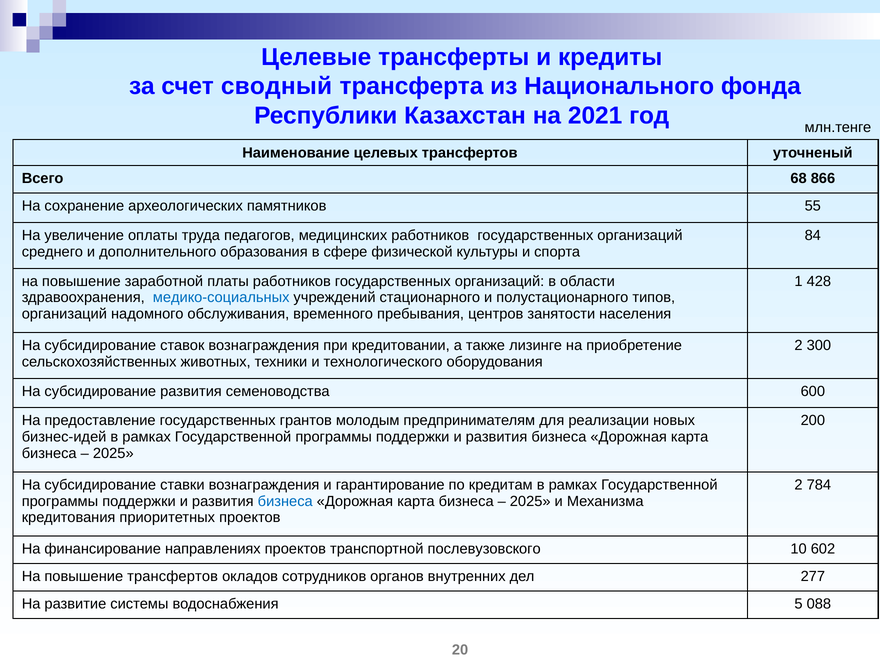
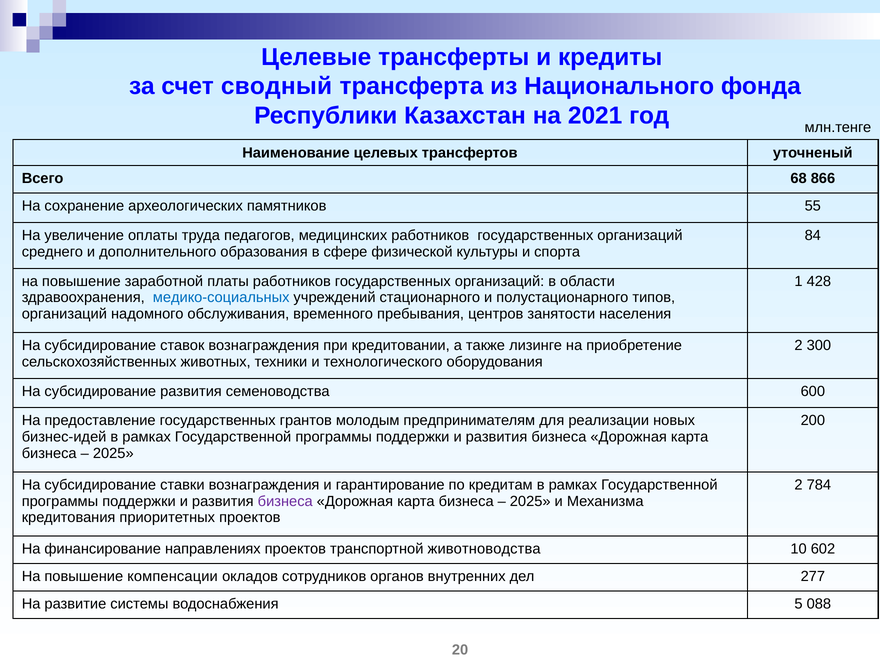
бизнеса colour: blue -> purple (285, 501)
послевузовского: послевузовского -> животноводства (484, 549)
повышение трансфертов: трансфертов -> компенсации (173, 576)
